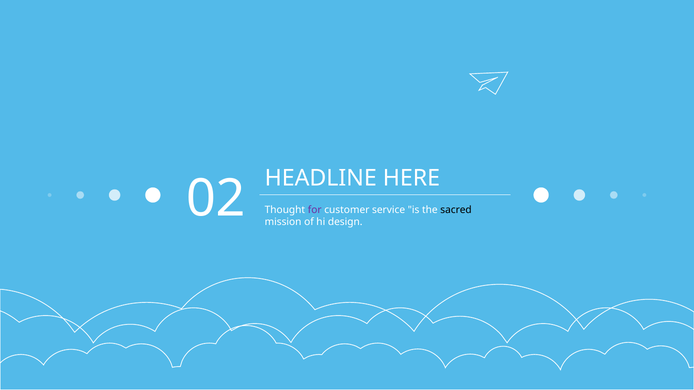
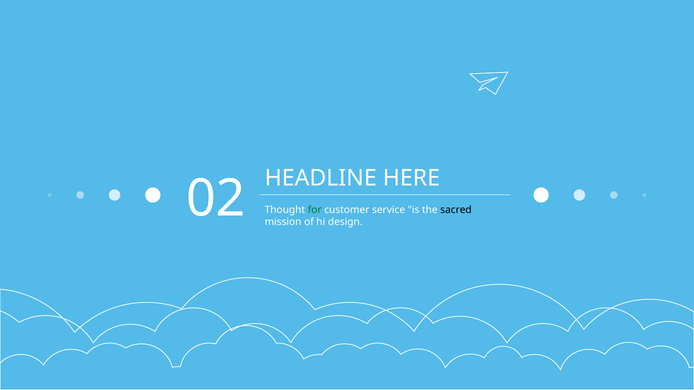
for colour: purple -> green (315, 210)
